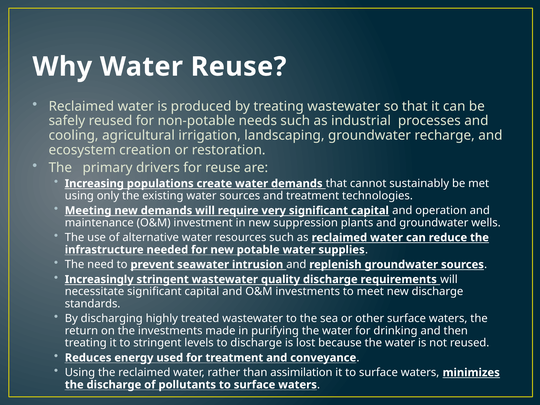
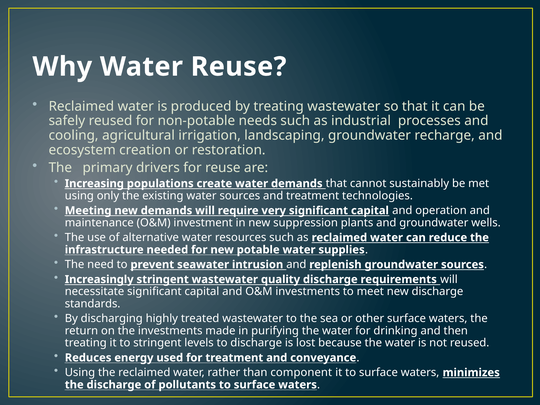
assimilation: assimilation -> component (301, 373)
